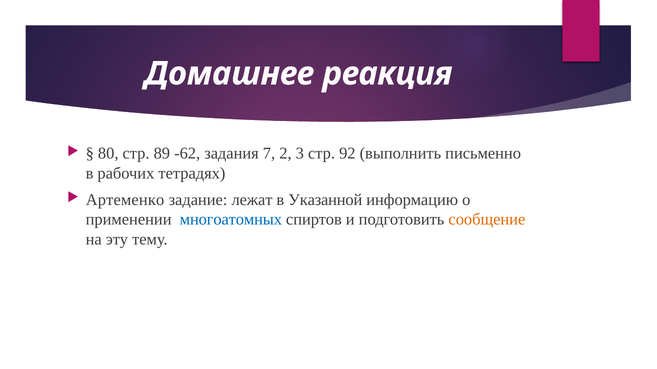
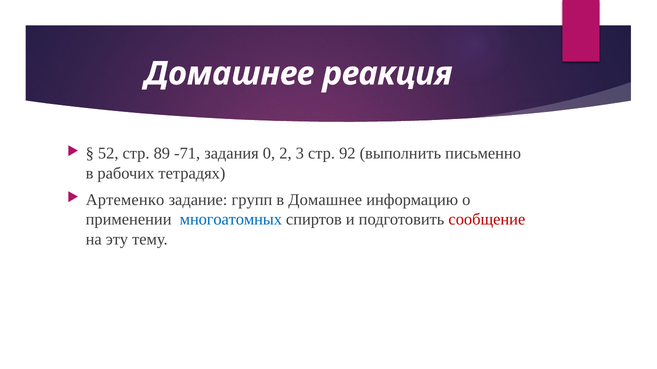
80: 80 -> 52 (108, 154)
-62: -62 -> -71 (187, 154)
7: 7 -> 0 (269, 154)
лежат: лежат -> групп (252, 200)
в Указанной: Указанной -> Домашнее (325, 200)
сообщение colour: orange -> red (487, 220)
